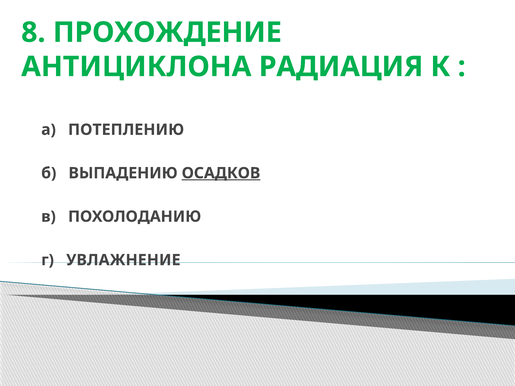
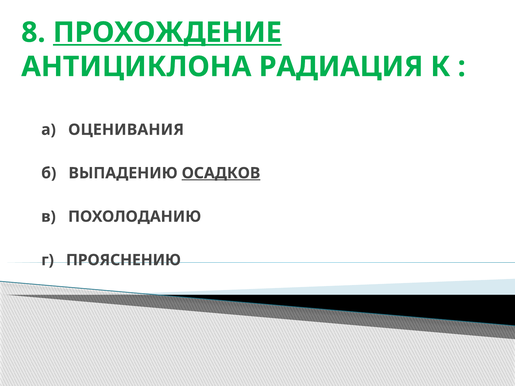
ПРОХОЖДЕНИЕ underline: none -> present (167, 32)
ПОТЕПЛЕНИЮ: ПОТЕПЛЕНИЮ -> ОЦЕНИВАНИЯ (126, 130)
УВЛАЖНЕНИЕ: УВЛАЖНЕНИЕ -> ПРОЯСНЕНИЮ (123, 260)
